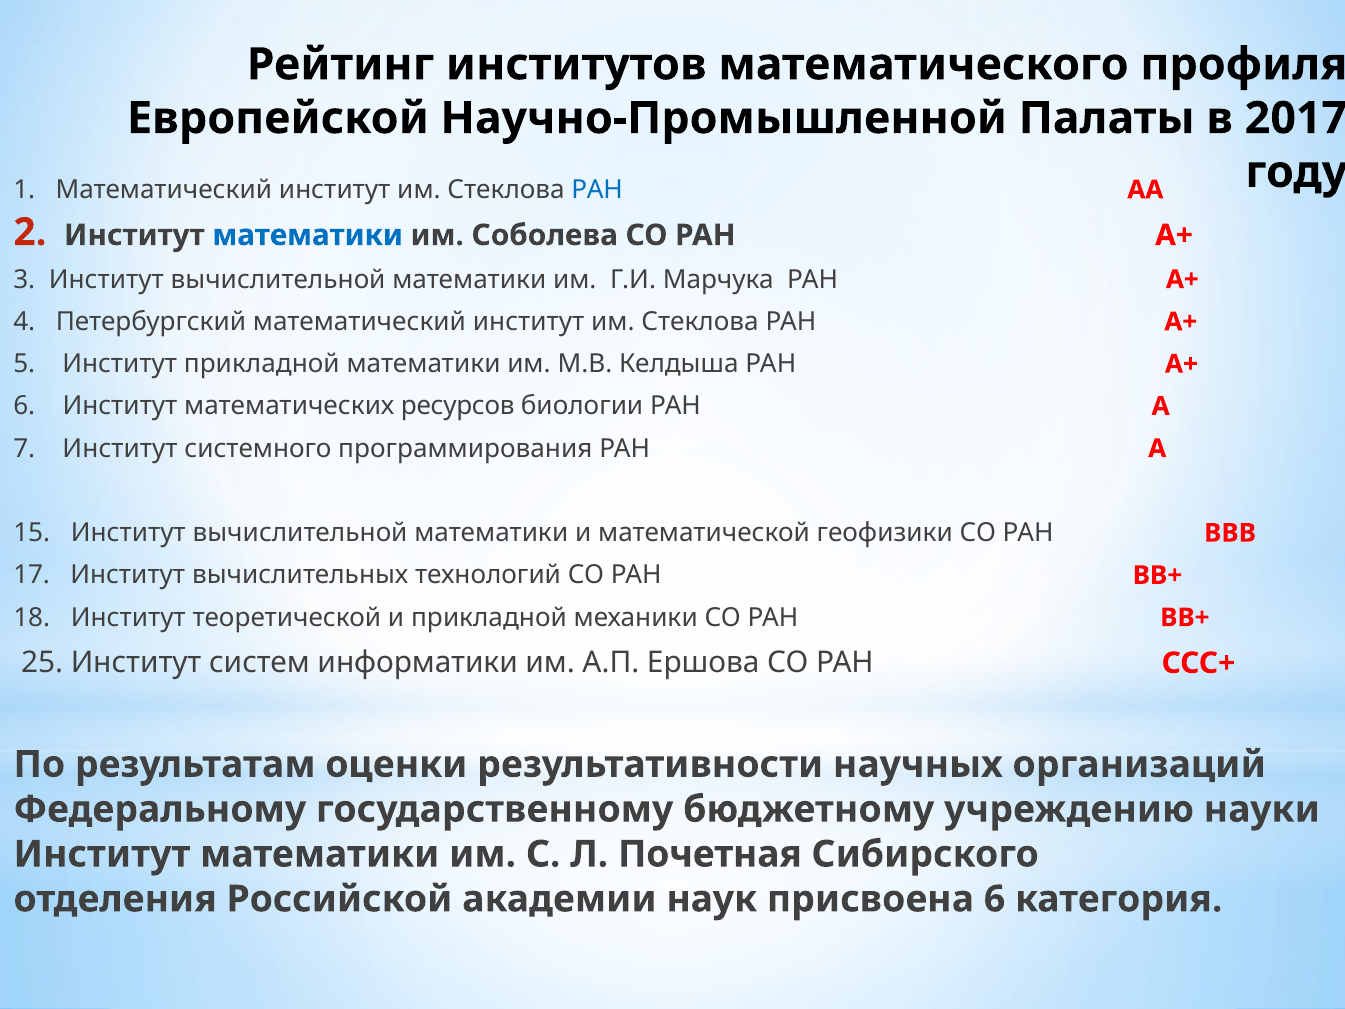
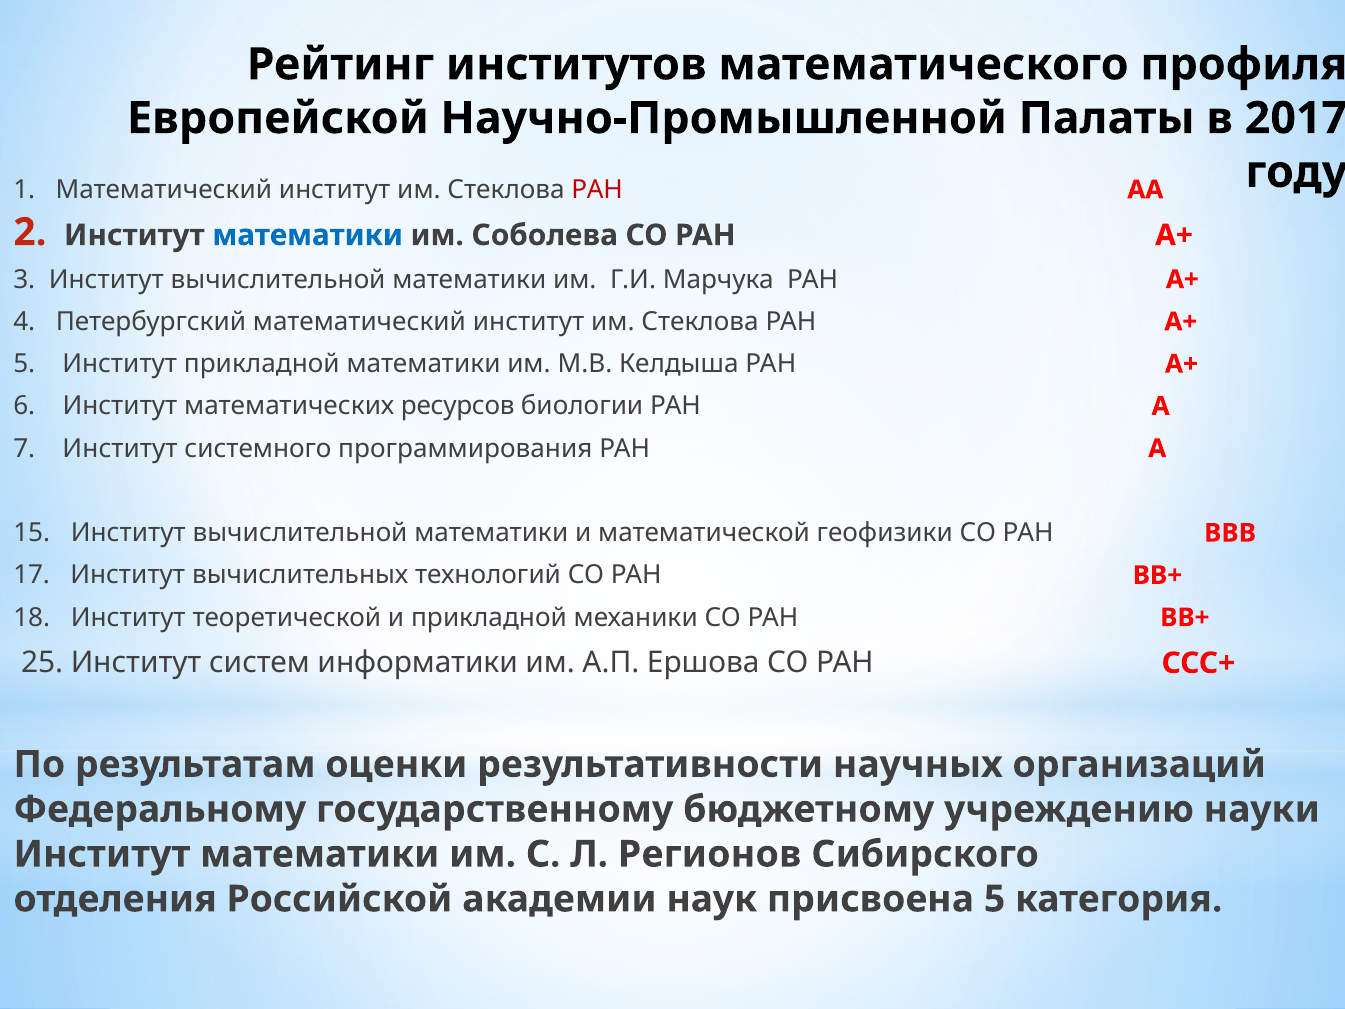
РАН colour: blue -> red (597, 190)
Почетная: Почетная -> Регионов (710, 854)
присвоена 6: 6 -> 5 (995, 899)
